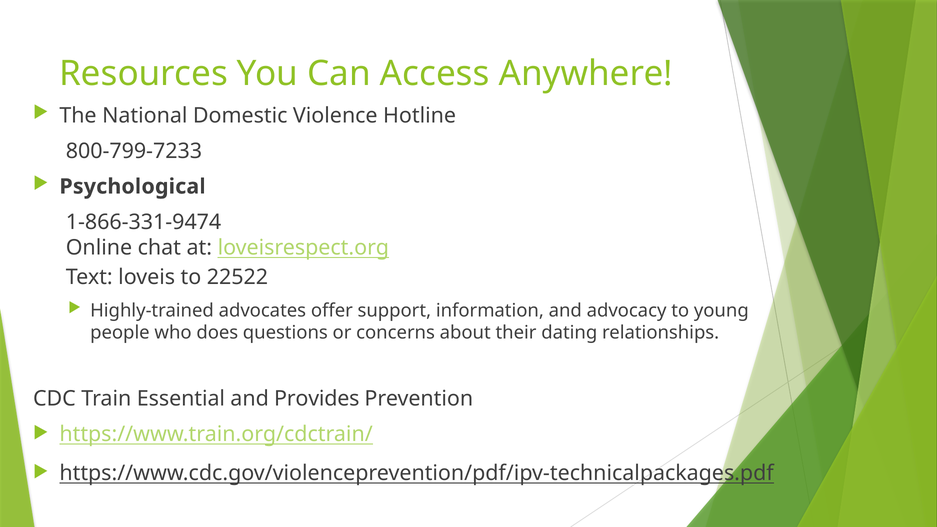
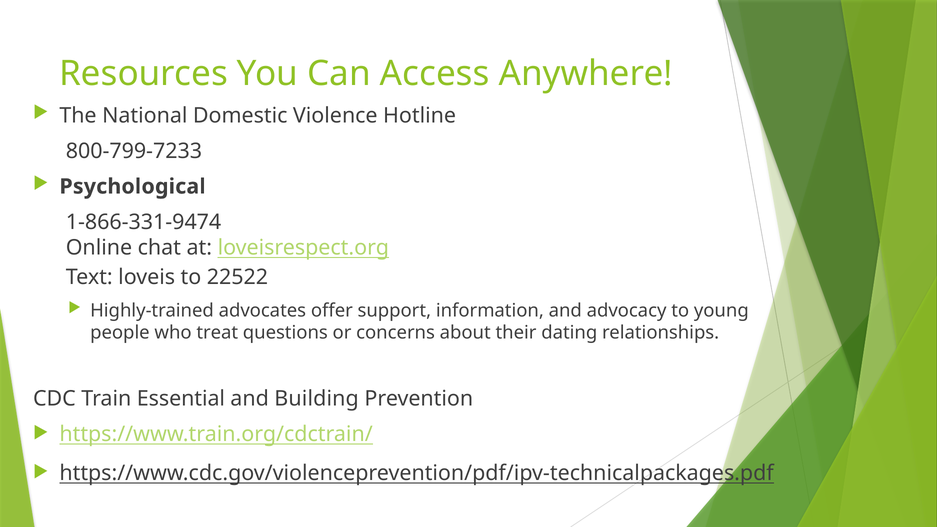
does: does -> treat (217, 333)
Provides: Provides -> Building (317, 399)
